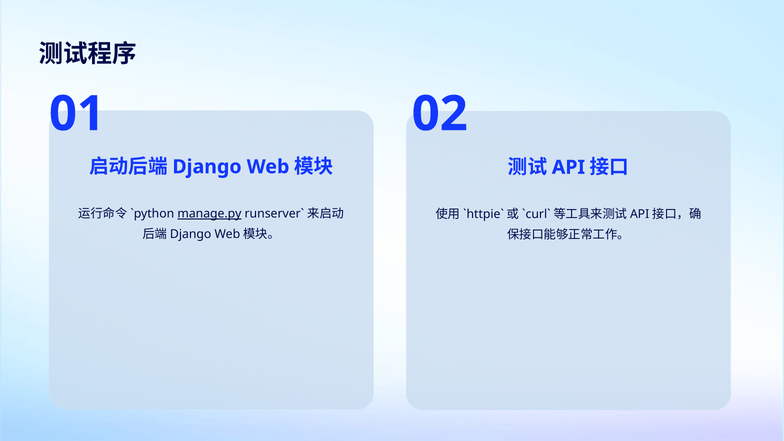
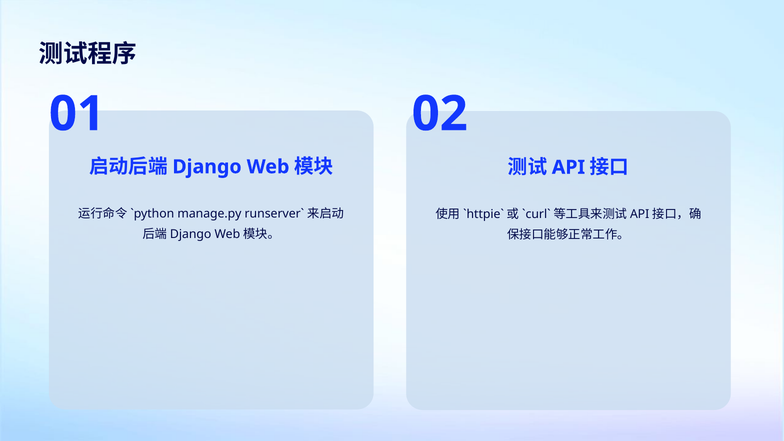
manage.py underline: present -> none (209, 214)
